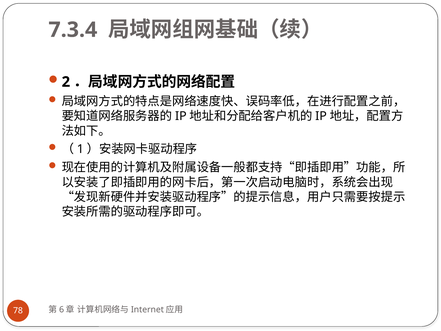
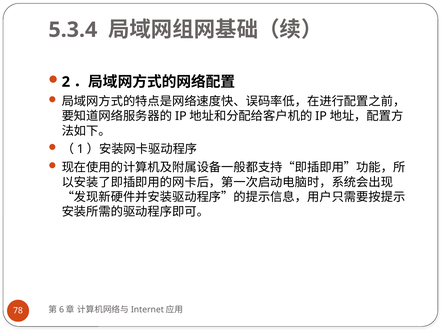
7.3.4: 7.3.4 -> 5.3.4 (73, 30)
